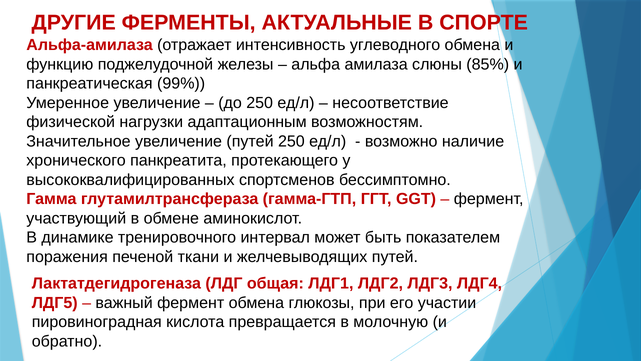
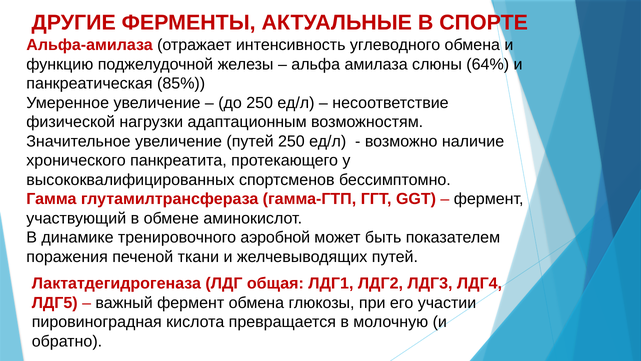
85%: 85% -> 64% (488, 64)
99%: 99% -> 85% (181, 83)
интервал: интервал -> аэробной (275, 237)
